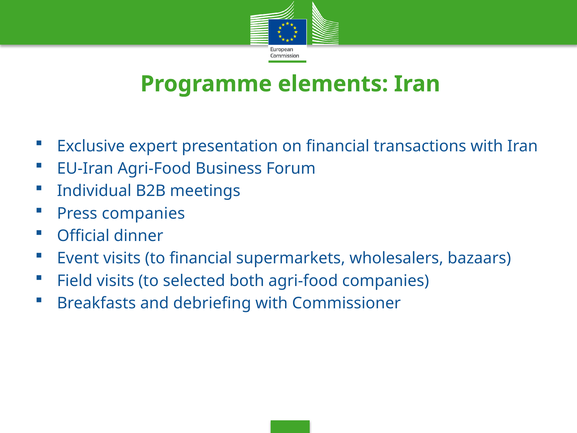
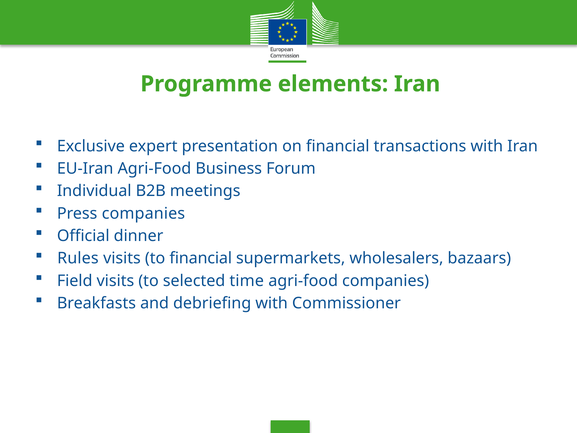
Event: Event -> Rules (78, 258)
both: both -> time (247, 281)
